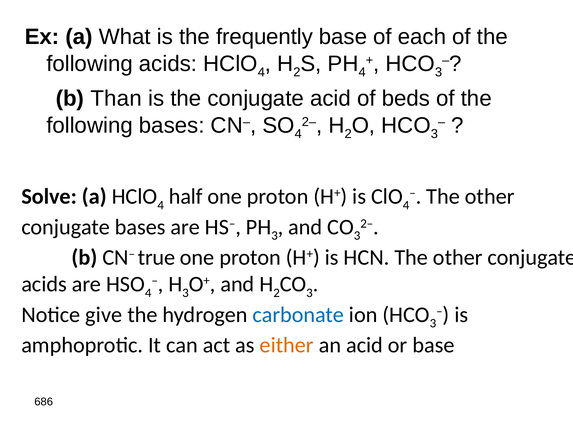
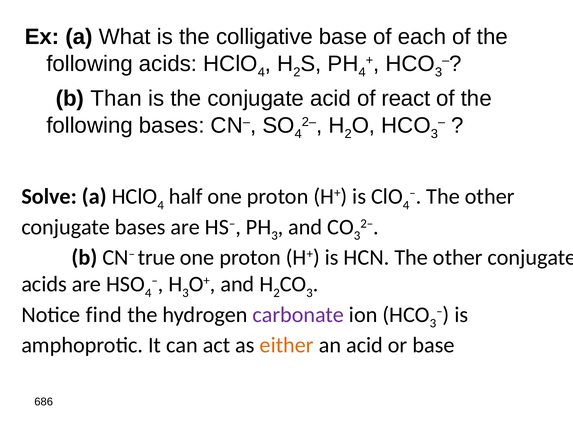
frequently: frequently -> colligative (265, 37)
beds: beds -> react (406, 99)
give: give -> find (104, 315)
carbonate colour: blue -> purple (298, 315)
